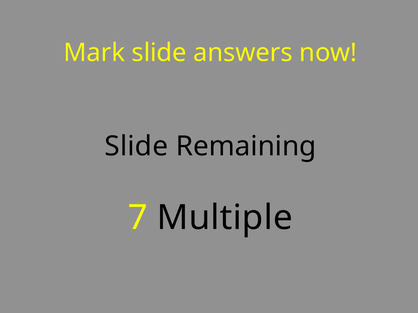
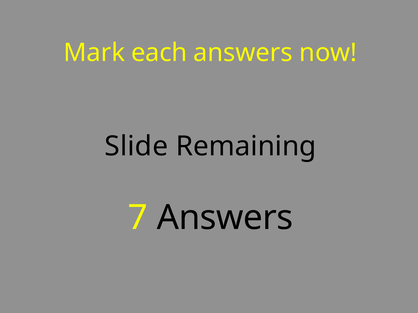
Mark slide: slide -> each (159, 53)
7 Multiple: Multiple -> Answers (225, 218)
